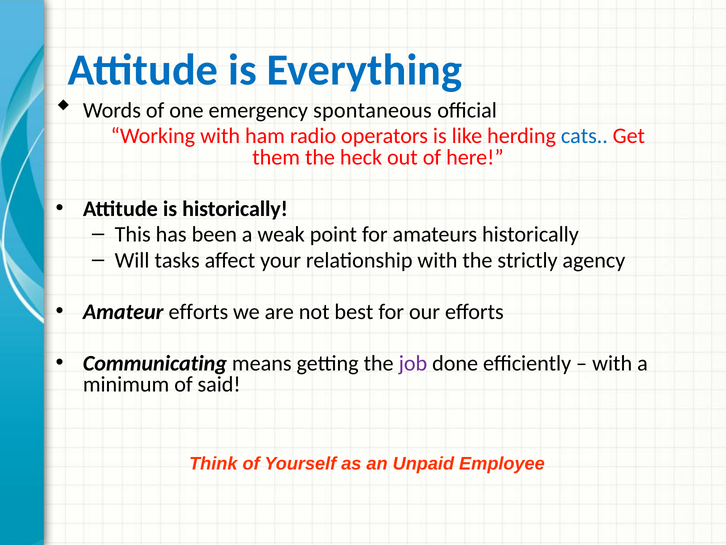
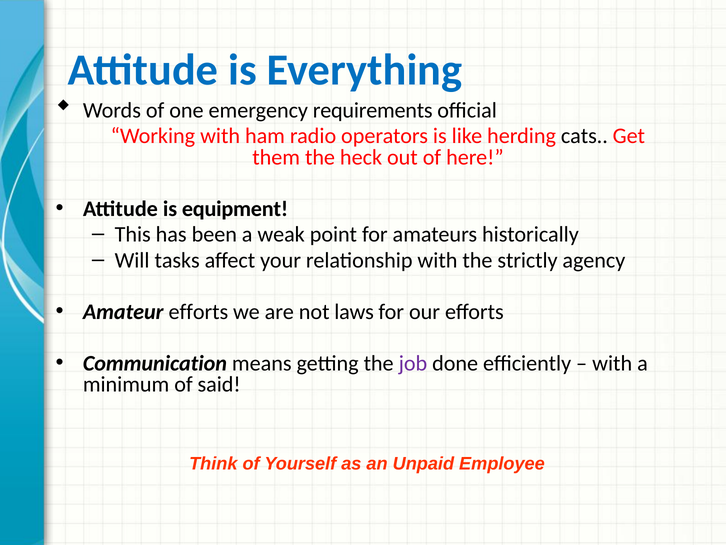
spontaneous: spontaneous -> requirements (373, 110)
cats colour: blue -> black (584, 136)
is historically: historically -> equipment (235, 209)
best: best -> laws (354, 311)
Communicating: Communicating -> Communication (155, 363)
